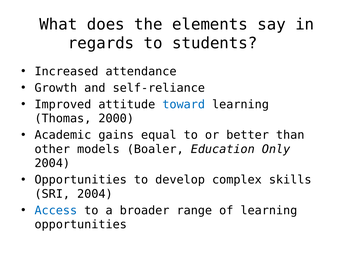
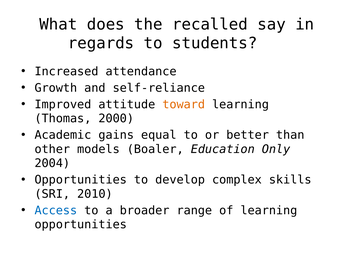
elements: elements -> recalled (210, 24)
toward colour: blue -> orange (184, 105)
SRI 2004: 2004 -> 2010 (95, 194)
